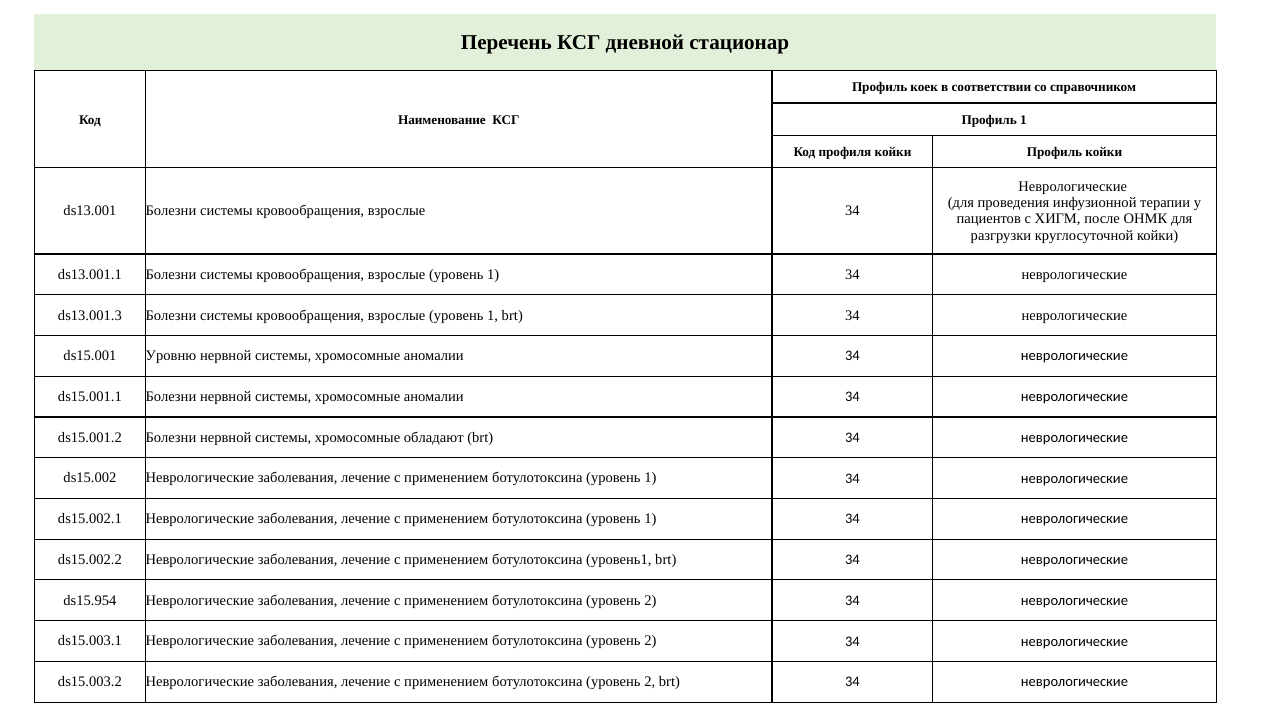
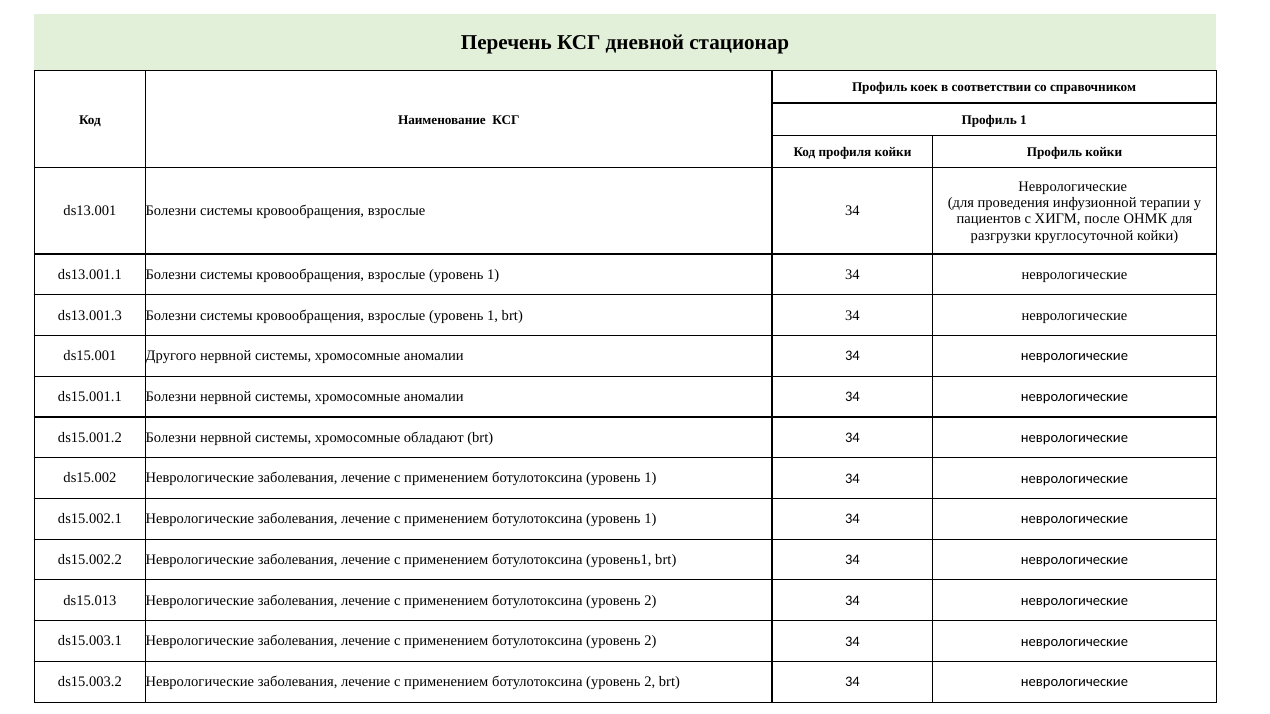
Уровню: Уровню -> Другого (171, 356)
ds15.954: ds15.954 -> ds15.013 (90, 601)
